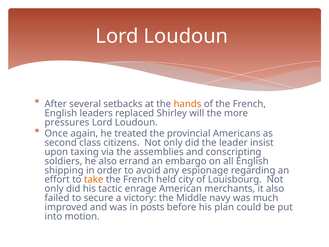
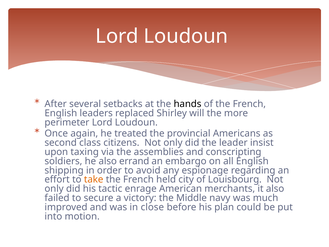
hands colour: orange -> black (187, 104)
pressures: pressures -> perimeter (67, 122)
posts: posts -> close (152, 207)
